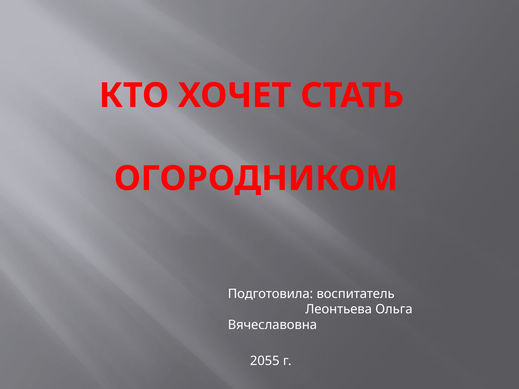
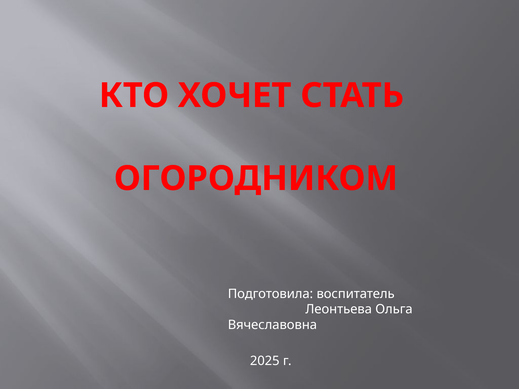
2055: 2055 -> 2025 (265, 361)
